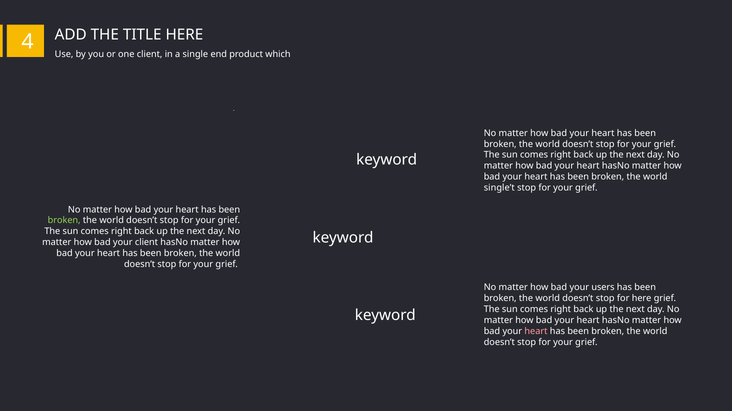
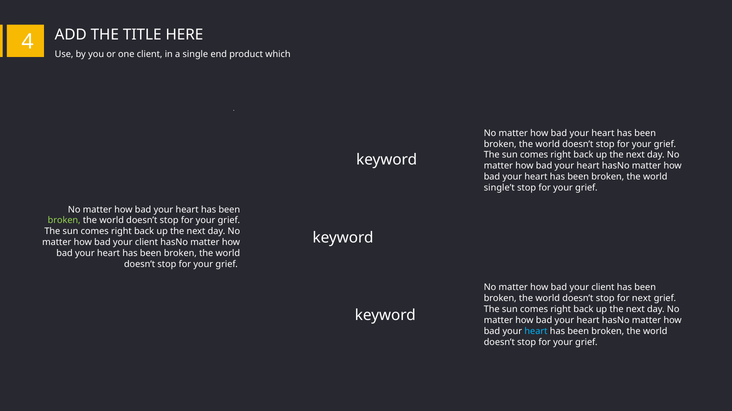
users: users -> client (603, 288)
for here: here -> next (642, 299)
heart colour: pink -> light blue (536, 332)
